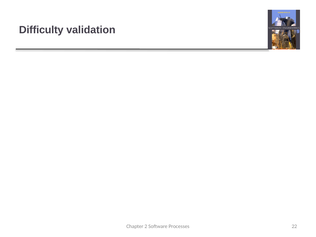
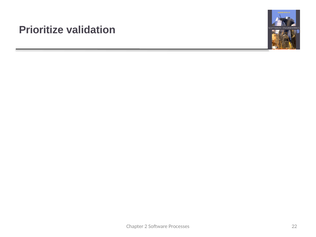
Difficulty: Difficulty -> Prioritize (41, 30)
